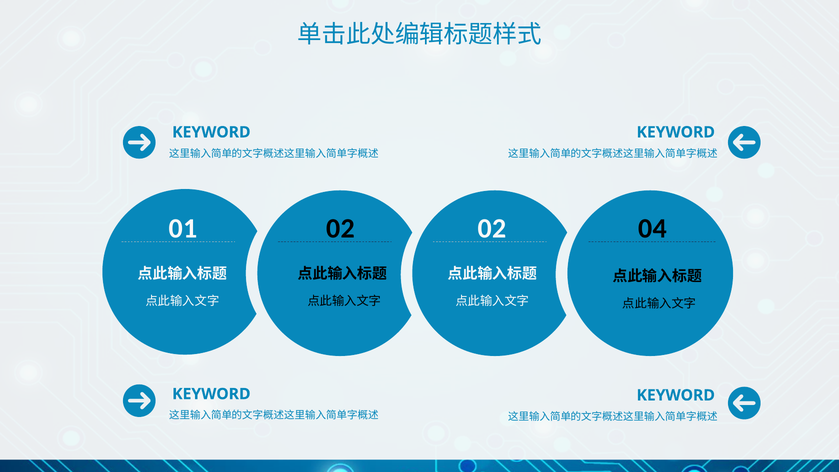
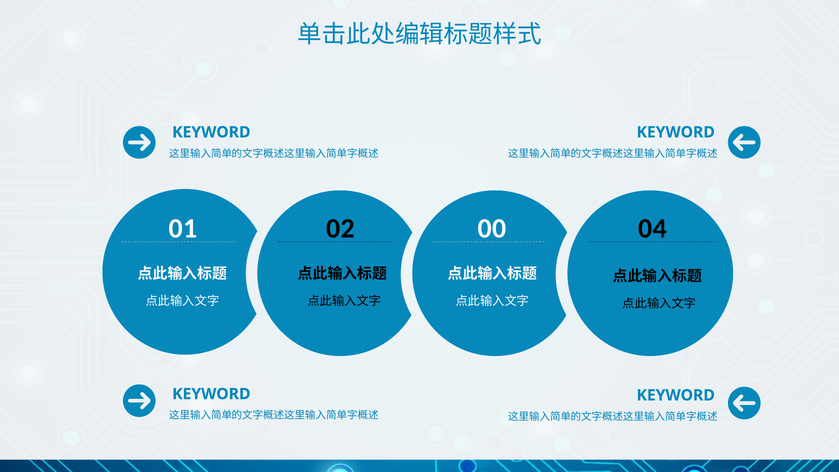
02 02: 02 -> 00 (492, 229)
